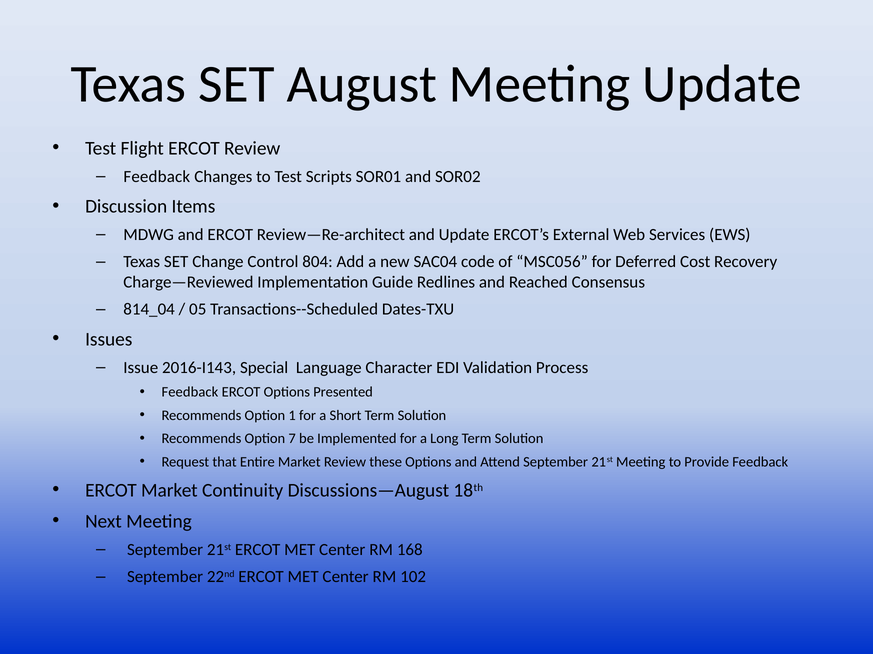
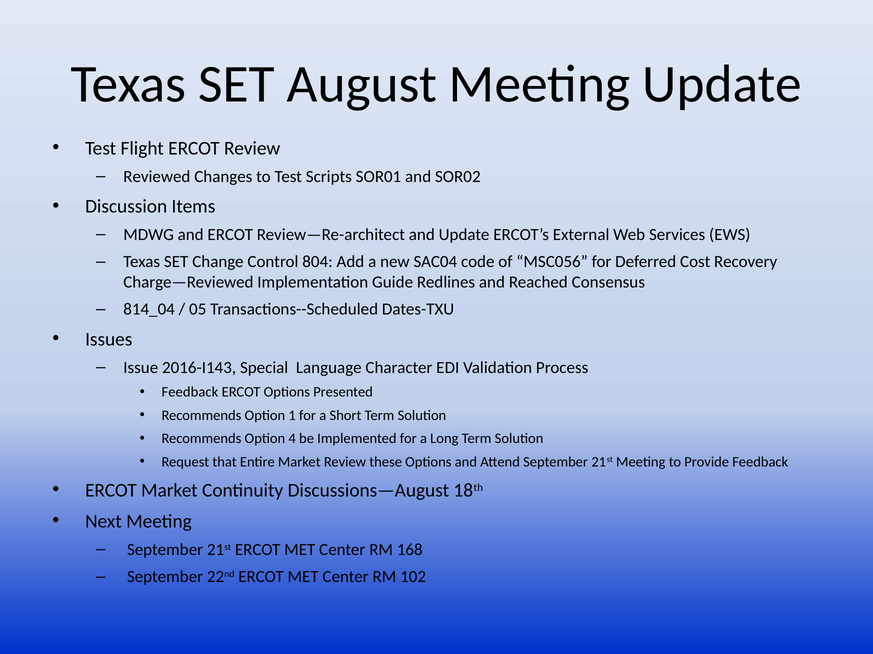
Feedback: Feedback -> Reviewed (157, 177)
7: 7 -> 4 (292, 439)
